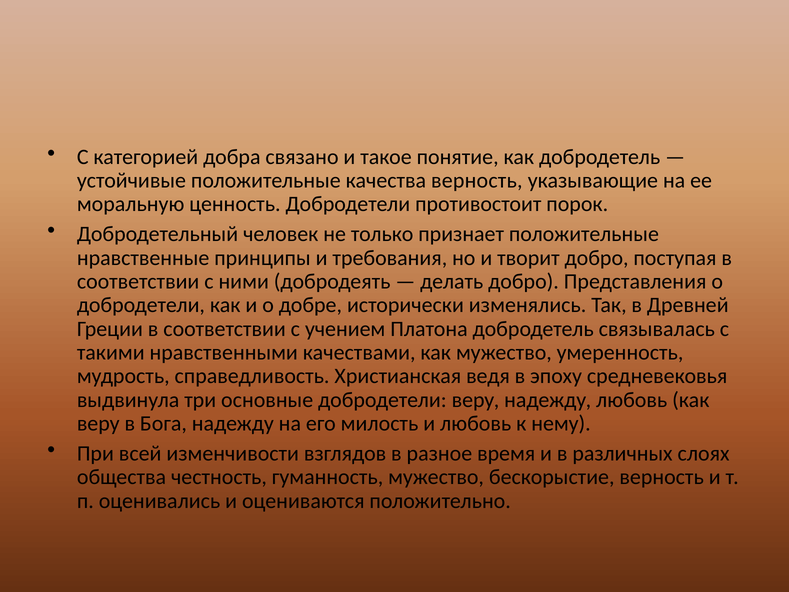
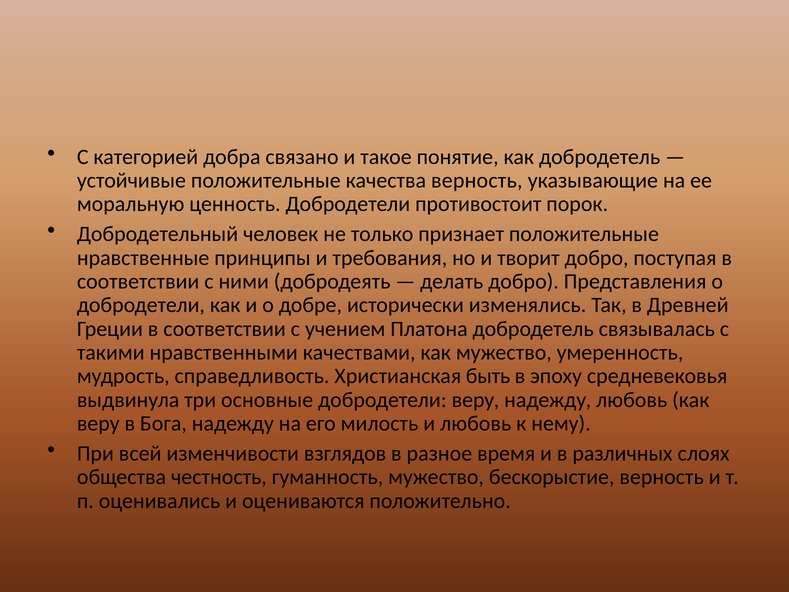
ведя: ведя -> быть (488, 376)
